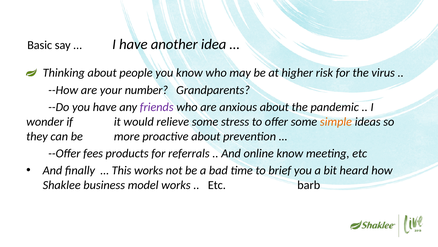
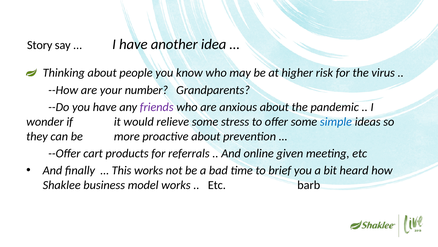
Basic: Basic -> Story (40, 45)
simple colour: orange -> blue (336, 121)
fees: fees -> cart (93, 153)
online know: know -> given (290, 153)
